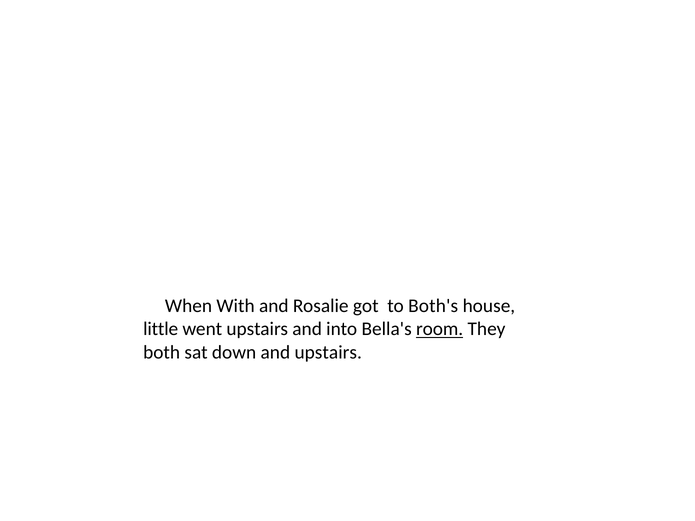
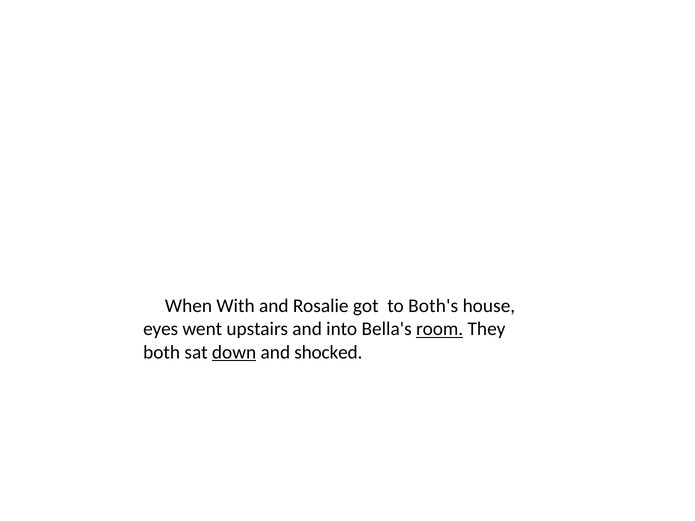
little: little -> eyes (161, 329)
down underline: none -> present (234, 352)
and upstairs: upstairs -> shocked (328, 352)
